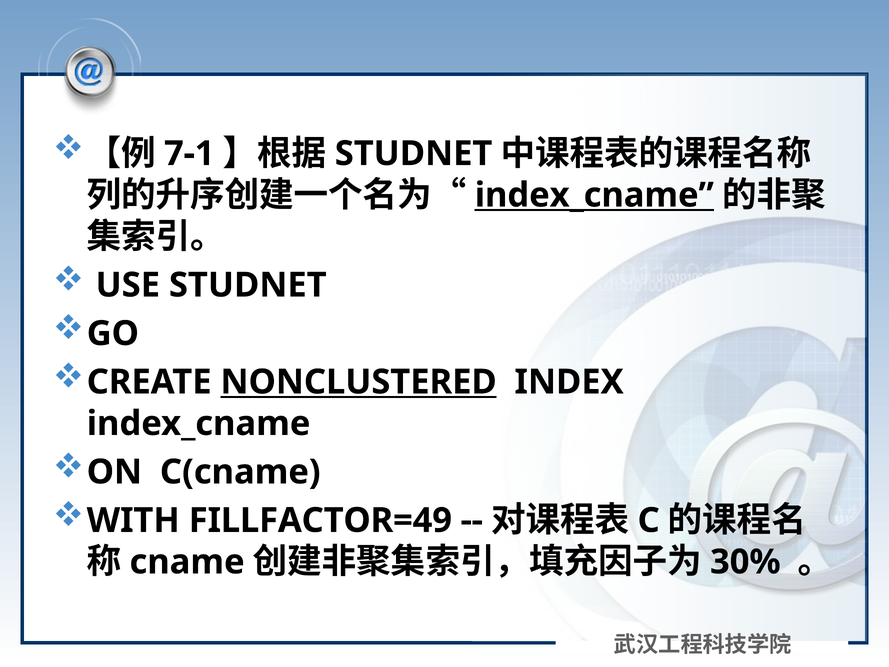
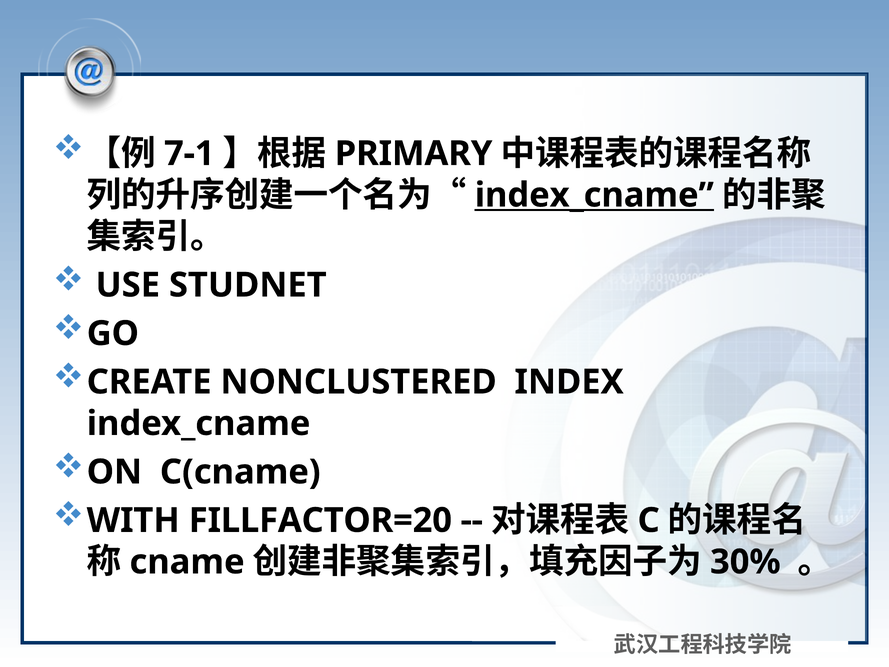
STUDNET: STUDNET -> PRIMARY (414, 154)
NONCLUSTERED underline: present -> none (359, 382)
FILLFACTOR=49: FILLFACTOR=49 -> FILLFACTOR=20 (320, 520)
